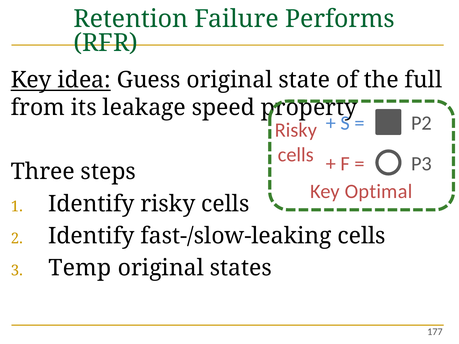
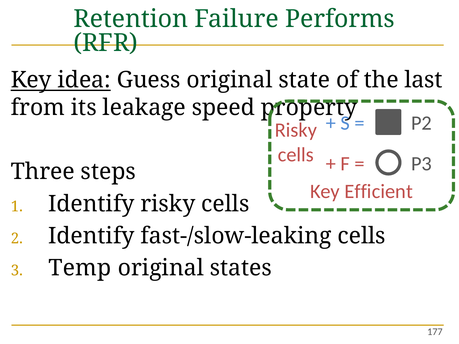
full: full -> last (424, 80)
Optimal: Optimal -> Efficient (379, 192)
